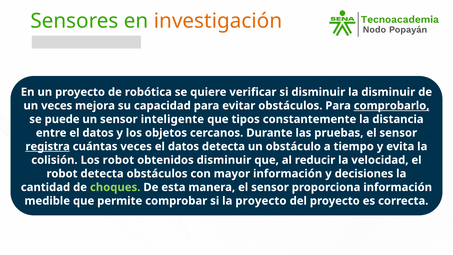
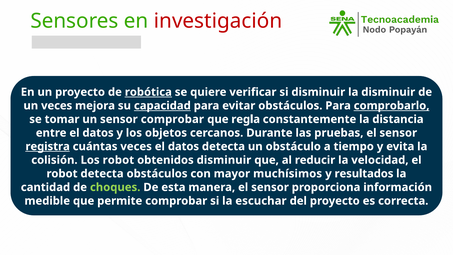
investigación colour: orange -> red (218, 21)
robótica underline: none -> present (148, 92)
capacidad underline: none -> present (162, 106)
puede: puede -> tomar (62, 119)
sensor inteligente: inteligente -> comprobar (172, 119)
tipos: tipos -> regla (246, 119)
mayor información: información -> muchísimos (288, 174)
decisiones: decisiones -> resultados (364, 174)
la proyecto: proyecto -> escuchar (261, 201)
